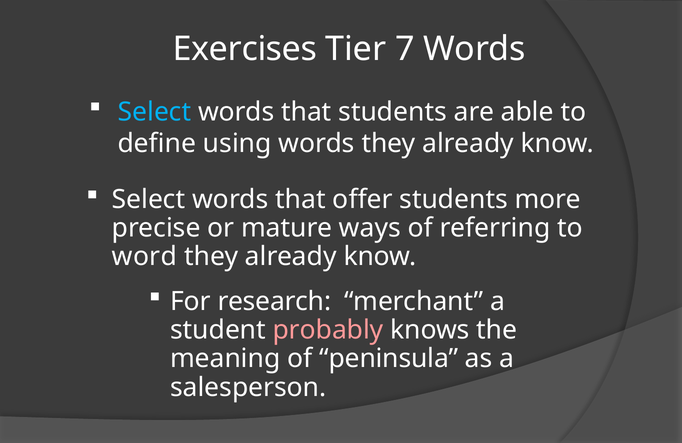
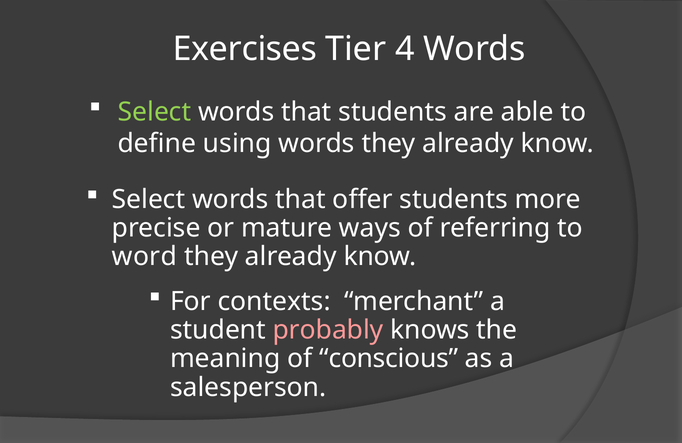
7: 7 -> 4 (405, 49)
Select colour: light blue -> light green (154, 112)
research: research -> contexts (274, 302)
peninsula: peninsula -> conscious (389, 359)
